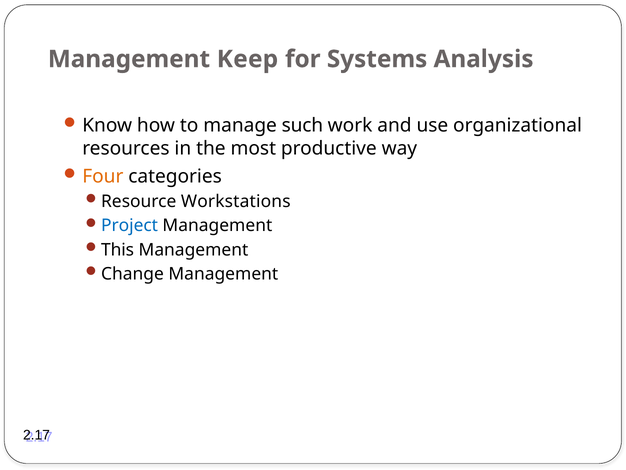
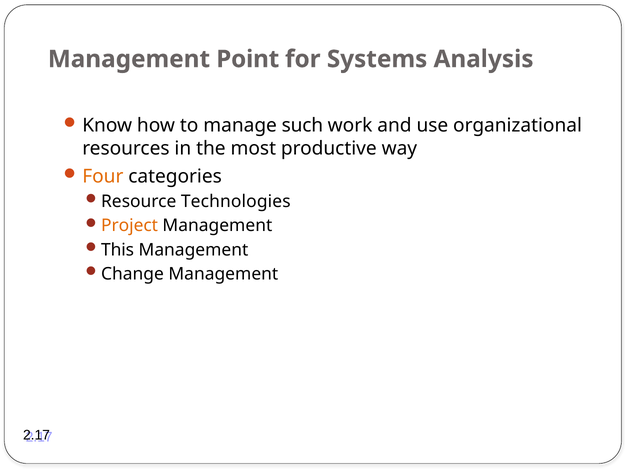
Keep: Keep -> Point (248, 59)
Workstations: Workstations -> Technologies (236, 201)
Project colour: blue -> orange (130, 226)
